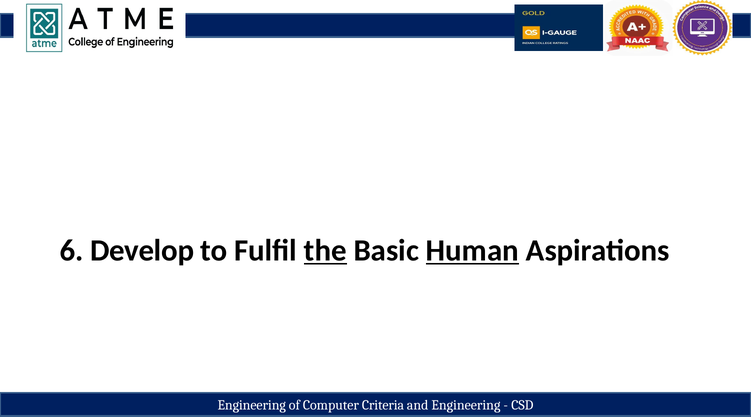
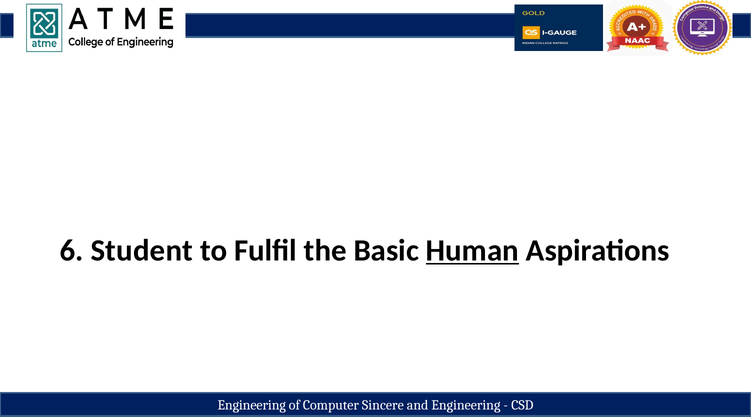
Develop: Develop -> Student (142, 251)
the underline: present -> none (325, 251)
Criteria: Criteria -> Sincere (383, 405)
